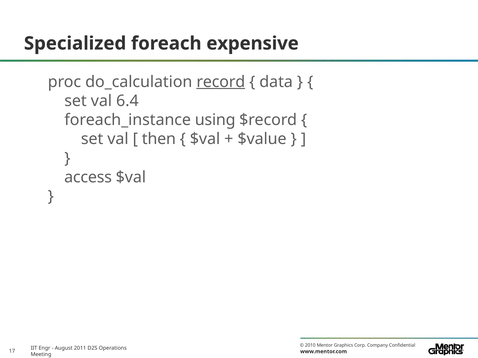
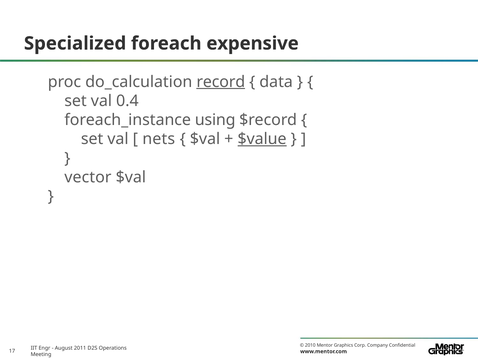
6.4: 6.4 -> 0.4 (127, 101)
then: then -> nets (159, 139)
$value underline: none -> present (262, 139)
access: access -> vector (88, 177)
